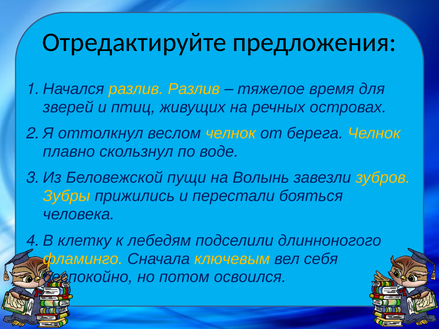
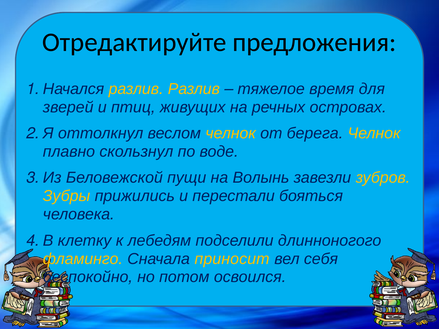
ключевым: ключевым -> приносит (232, 259)
